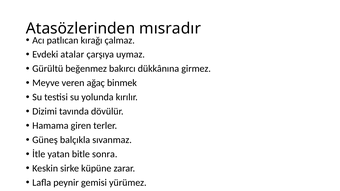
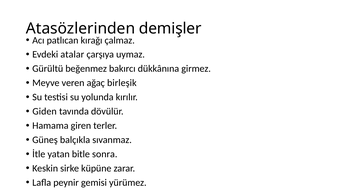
mısradır: mısradır -> demişler (170, 29)
binmek: binmek -> birleşik (122, 83)
Dizimi: Dizimi -> Giden (45, 112)
